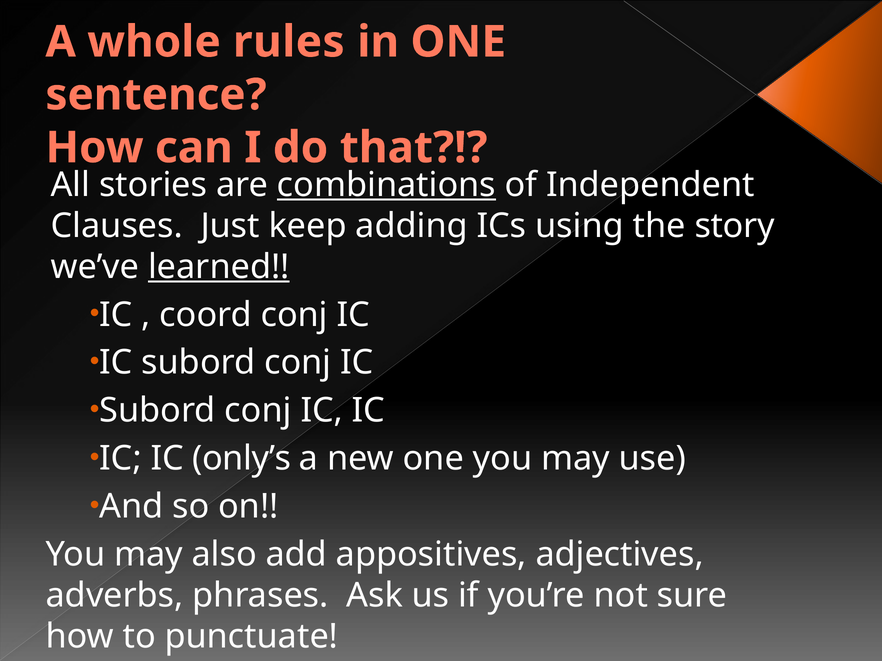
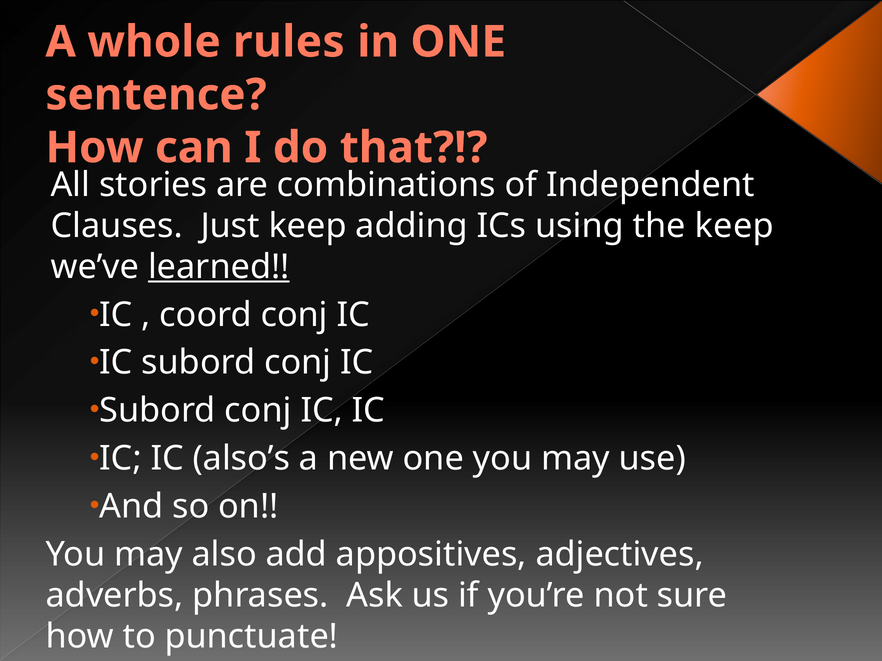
combinations underline: present -> none (386, 185)
the story: story -> keep (734, 226)
only’s: only’s -> also’s (241, 459)
